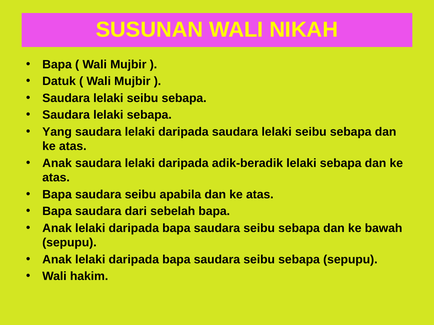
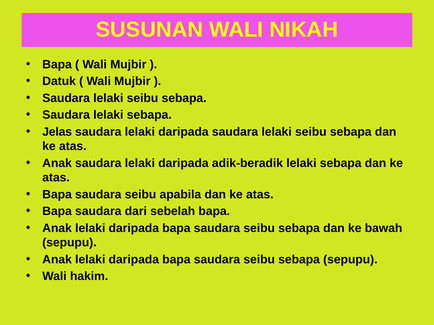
Yang: Yang -> Jelas (57, 132)
